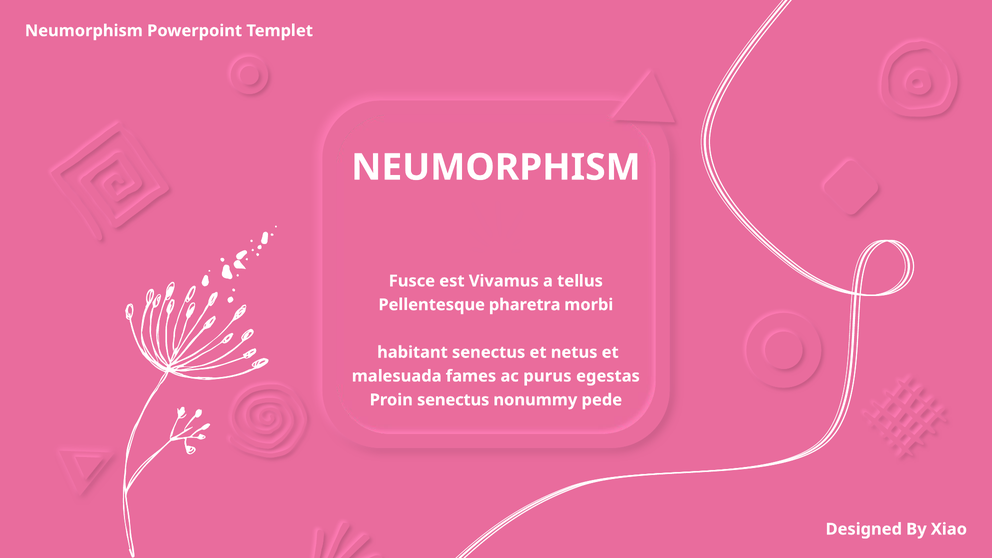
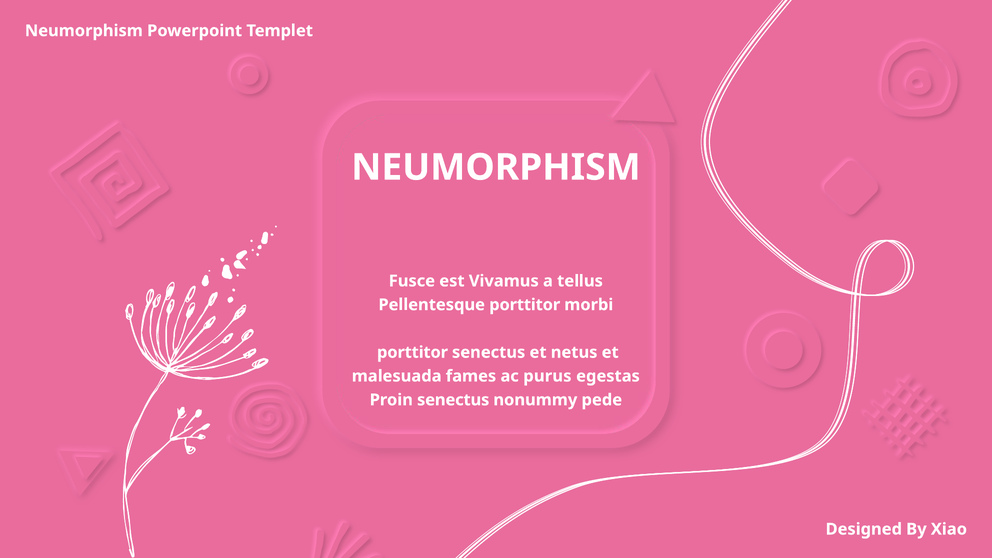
Pellentesque pharetra: pharetra -> porttitor (525, 305)
habitant: habitant -> porttitor (413, 352)
